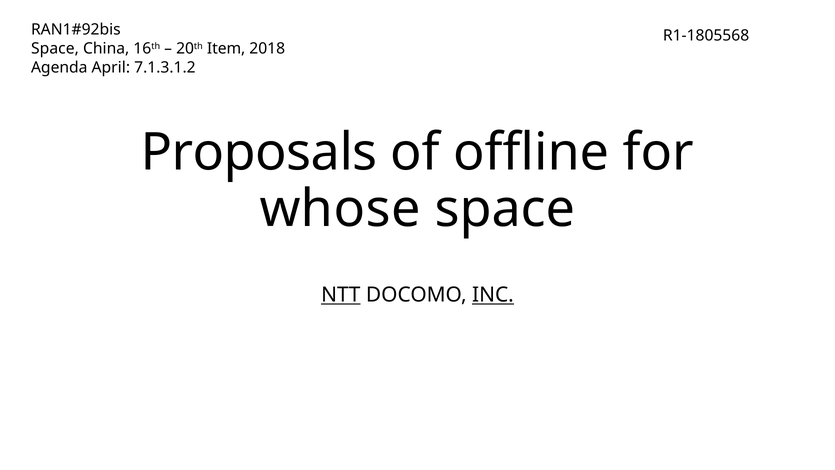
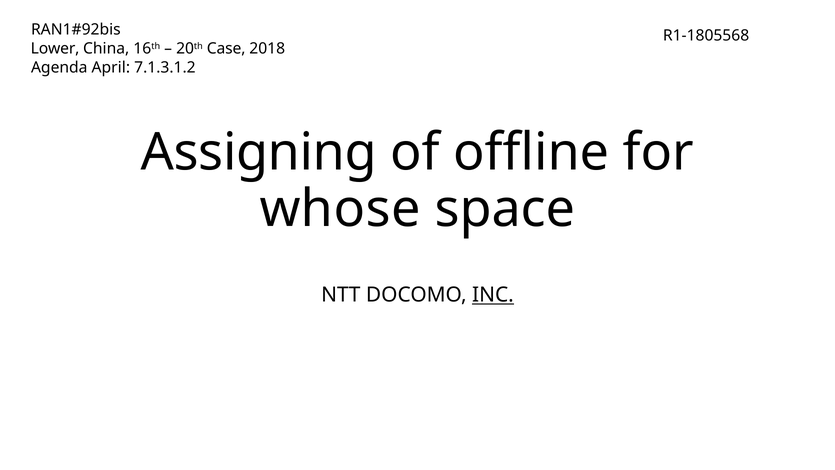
Space: Space -> Lower (55, 49)
Item: Item -> Case (226, 49)
Proposals: Proposals -> Assigning (259, 152)
NTT underline: present -> none (341, 295)
